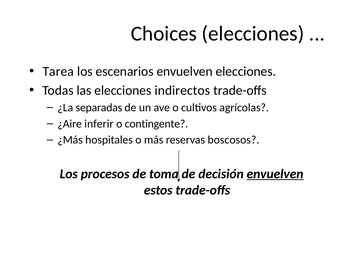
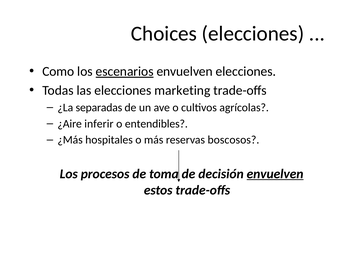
Tarea: Tarea -> Como (58, 71)
escenarios underline: none -> present (125, 71)
indirectos: indirectos -> marketing (182, 90)
contingente: contingente -> entendibles (156, 123)
